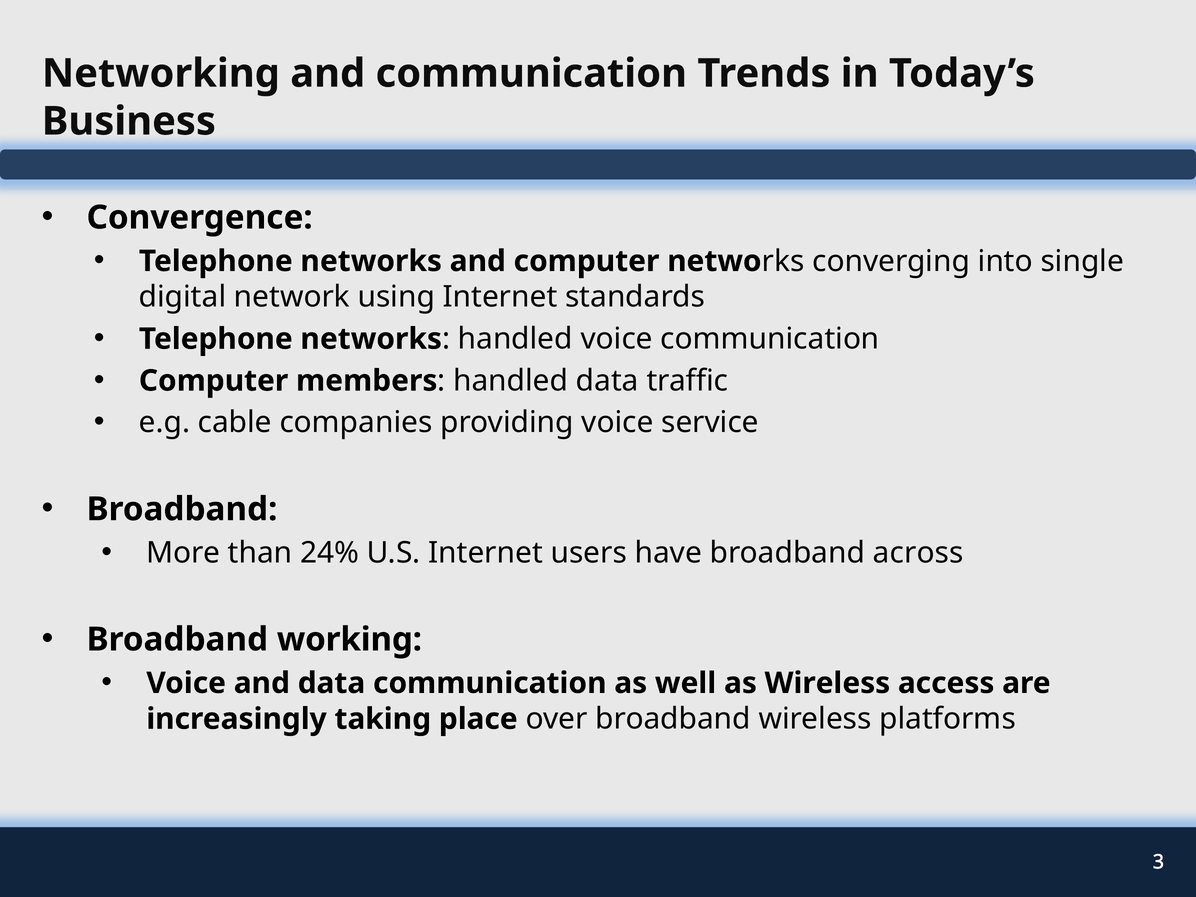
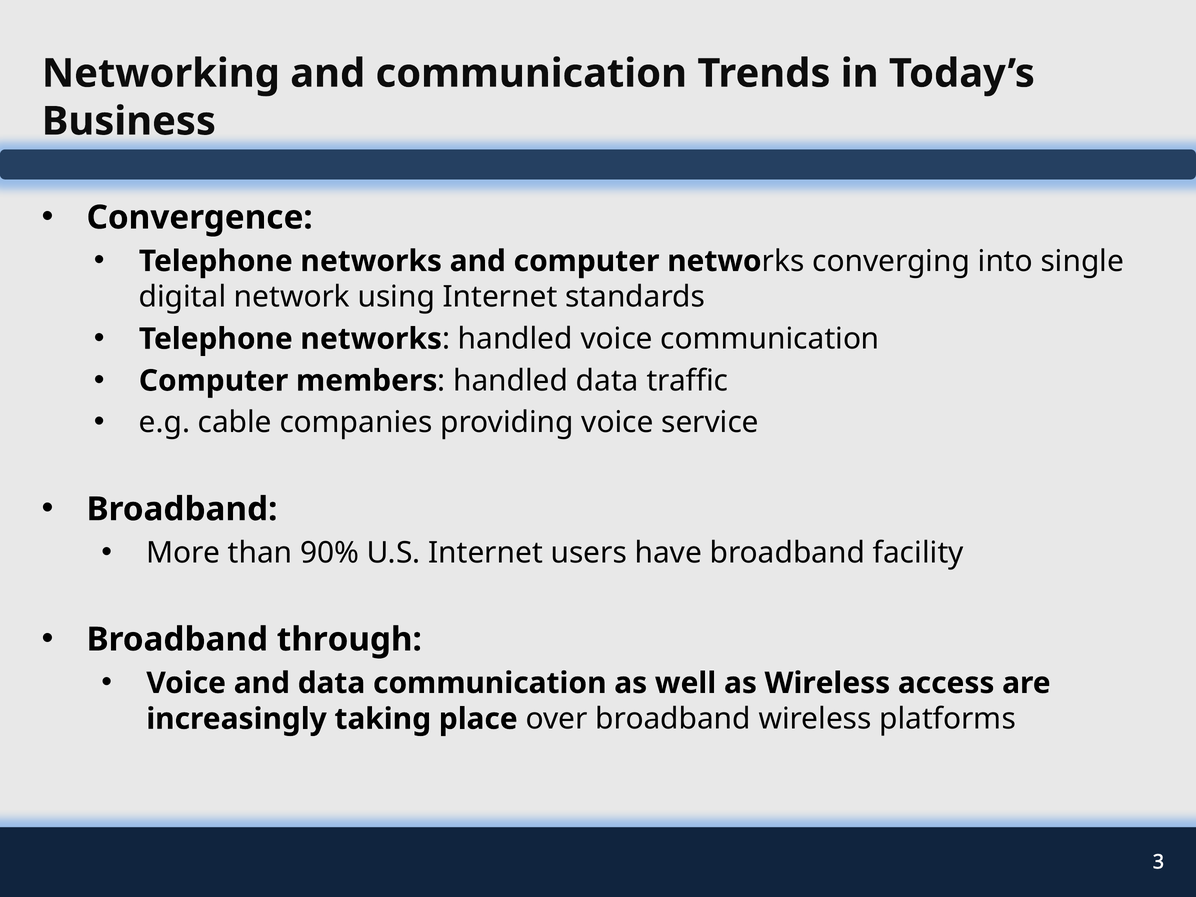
24%: 24% -> 90% (330, 553)
across: across -> facility (918, 553)
working: working -> through (349, 639)
